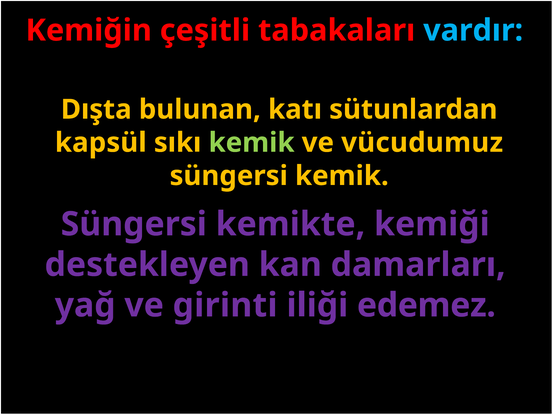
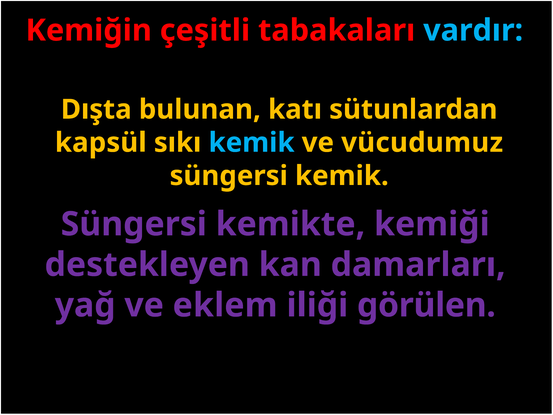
kemik colour: light green -> light blue (252, 143)
girinti: girinti -> eklem (225, 305)
edemez: edemez -> görülen (426, 305)
